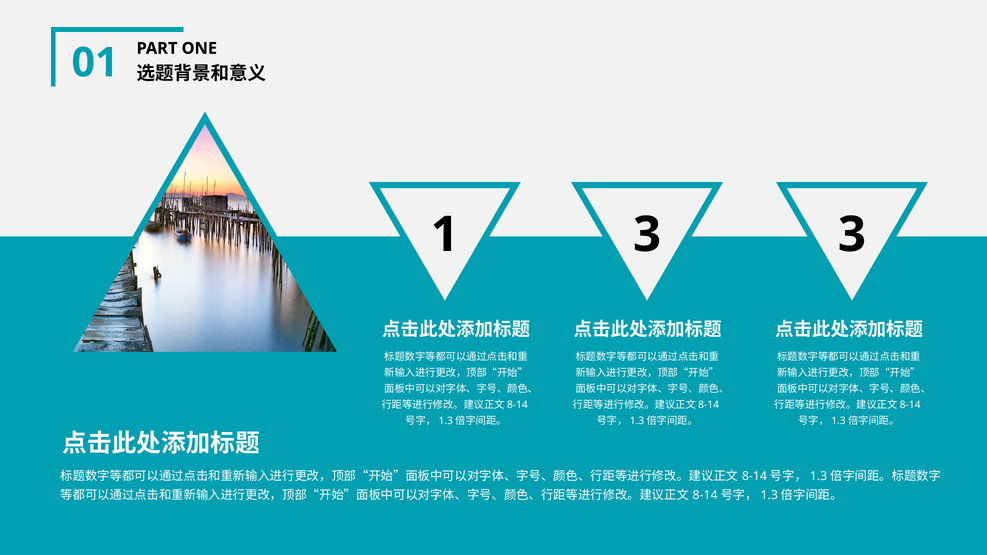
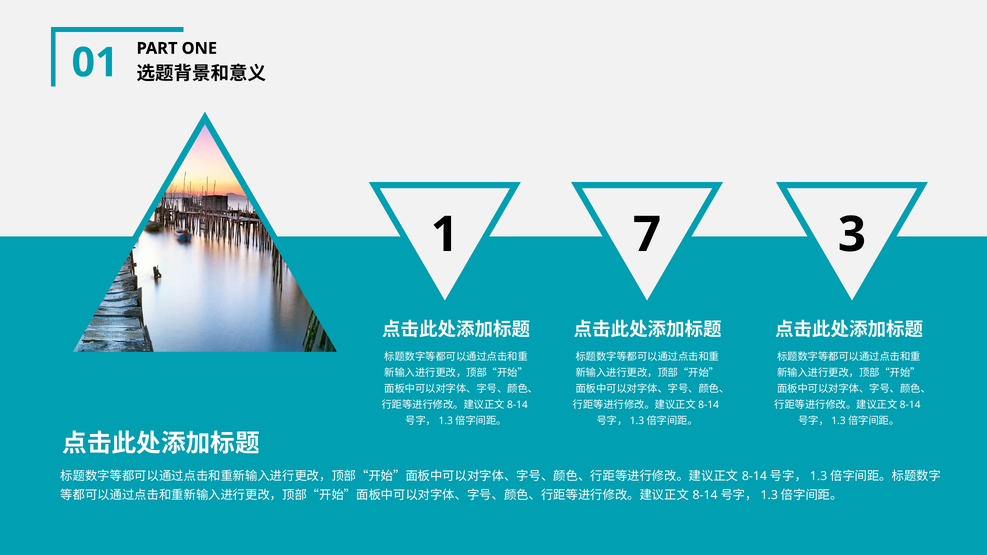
1 3: 3 -> 7 (647, 235)
